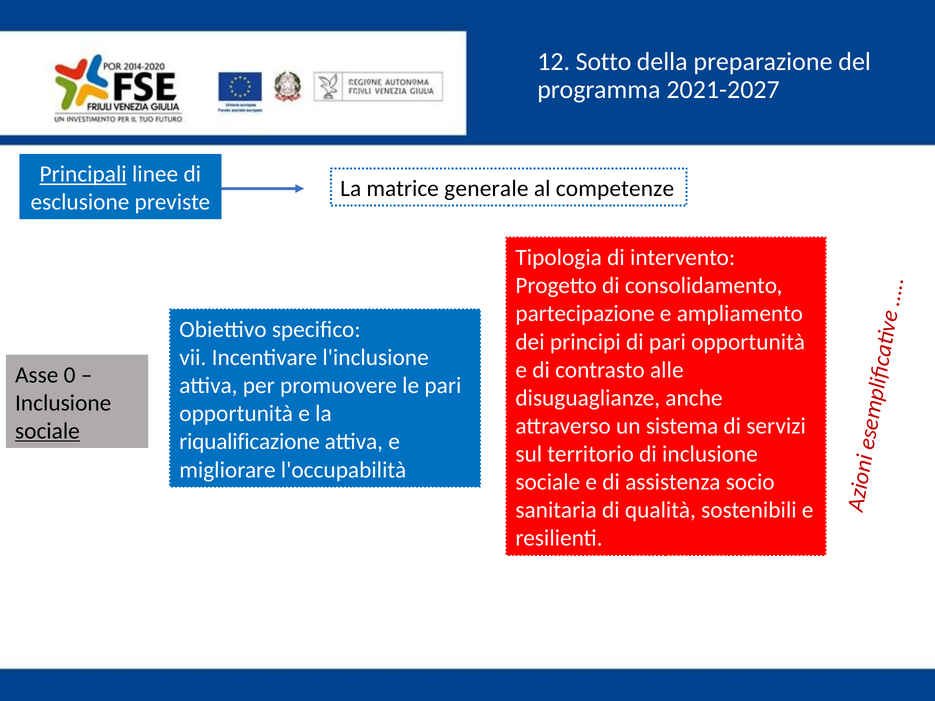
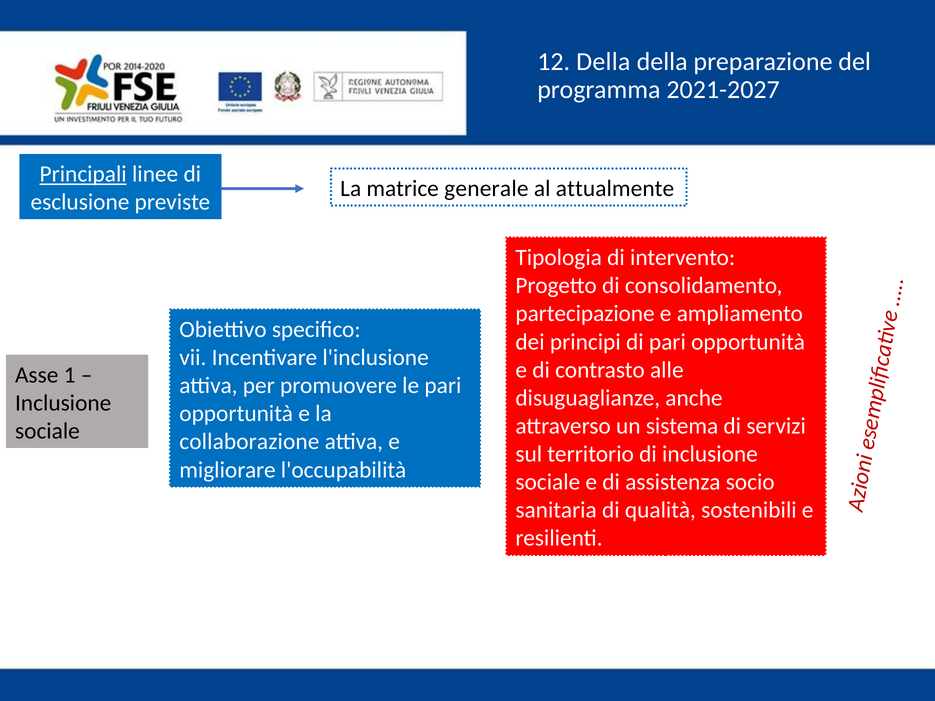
12 Sotto: Sotto -> Della (603, 62)
competenze: competenze -> attualmente (615, 189)
0: 0 -> 1 (70, 375)
sociale underline: present -> none (47, 431)
riqualificazione: riqualificazione -> collaborazione (249, 442)
